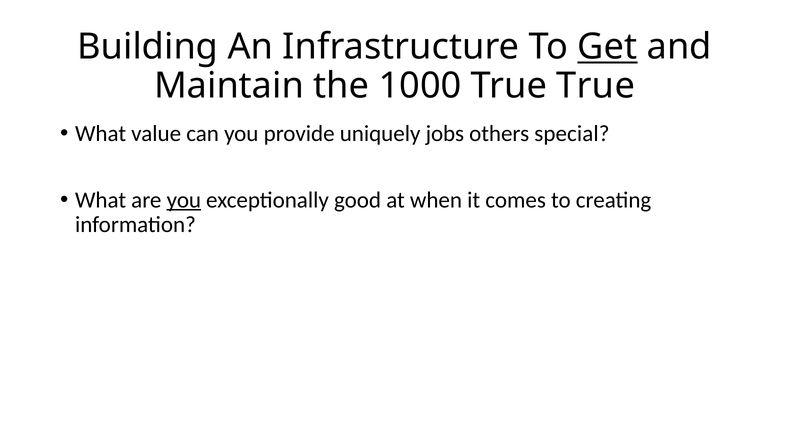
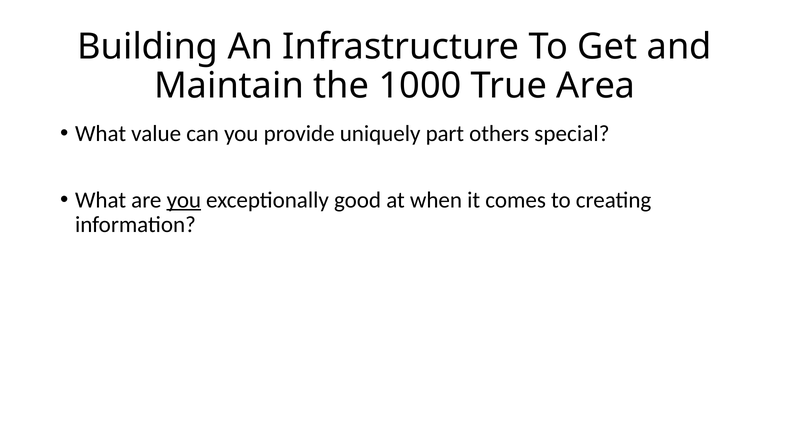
Get underline: present -> none (607, 47)
True True: True -> Area (596, 86)
jobs: jobs -> part (445, 134)
